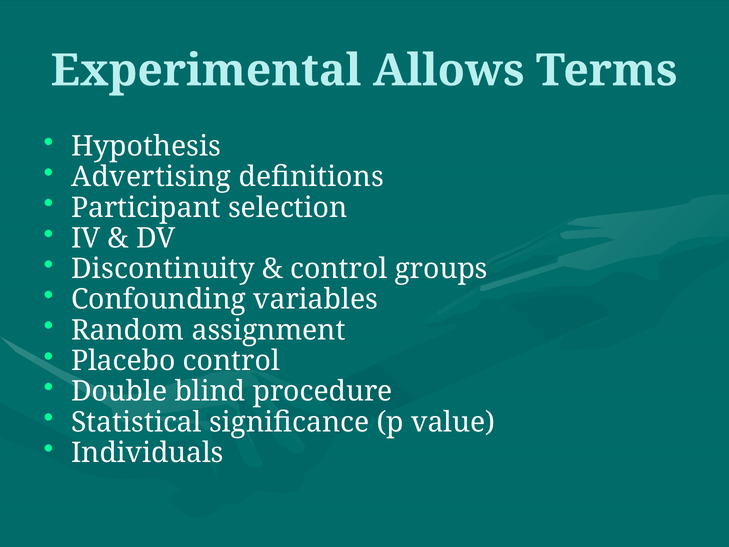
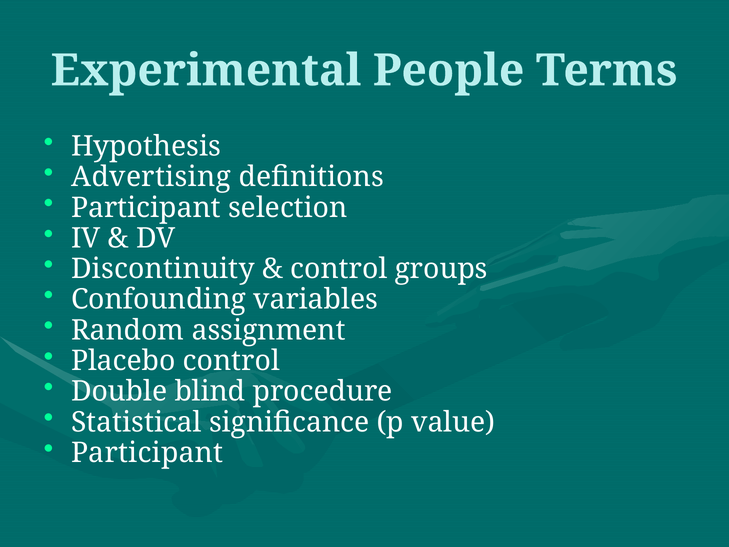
Allows: Allows -> People (449, 71)
Individuals: Individuals -> Participant (147, 453)
